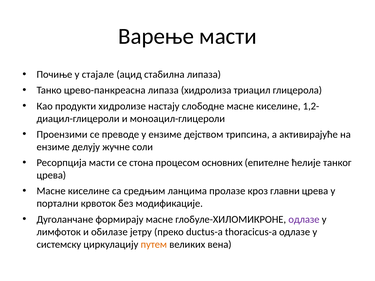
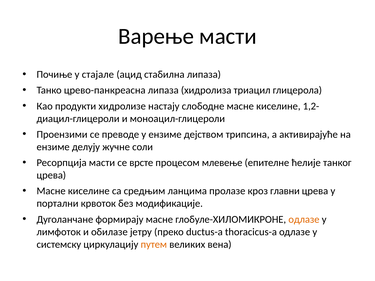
стона: стона -> врсте (141, 163)
основних: основних -> млевење (222, 163)
одлазе colour: purple -> orange (304, 220)
